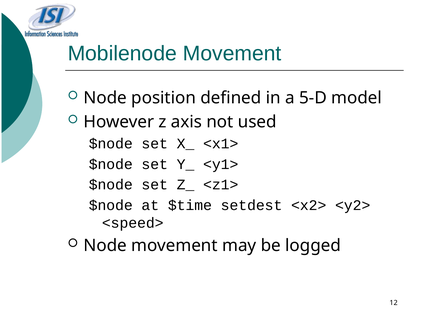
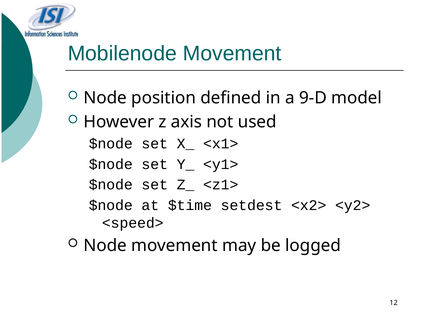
5-D: 5-D -> 9-D (313, 98)
